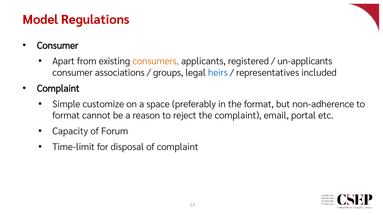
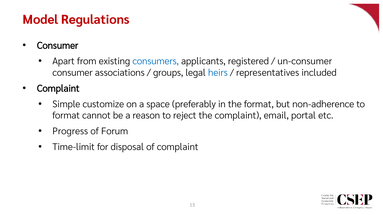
consumers colour: orange -> blue (156, 61)
un-applicants: un-applicants -> un-consumer (305, 61)
Capacity: Capacity -> Progress (70, 132)
